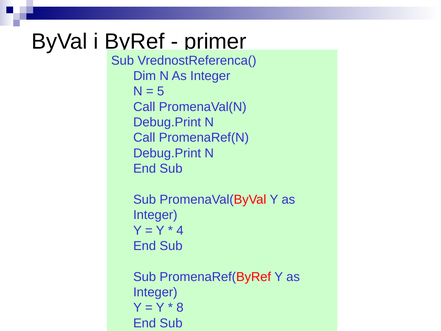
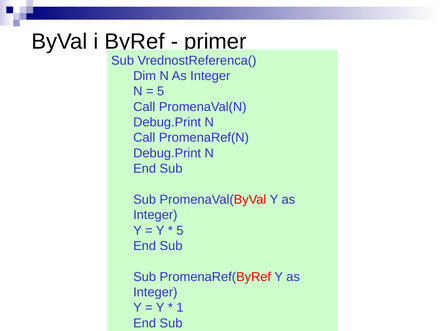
4: 4 -> 5 (180, 230)
8: 8 -> 1 (180, 307)
